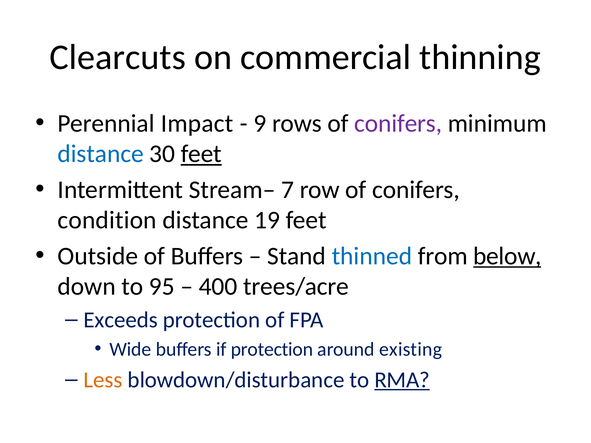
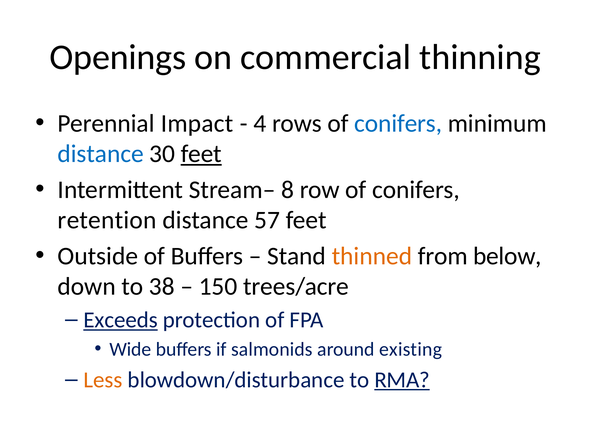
Clearcuts: Clearcuts -> Openings (118, 57)
9: 9 -> 4 (260, 123)
conifers colour: purple -> blue (398, 123)
7: 7 -> 8 (287, 190)
condition: condition -> retention (107, 220)
19: 19 -> 57 (267, 220)
thinned colour: blue -> orange (372, 256)
below underline: present -> none (507, 256)
95: 95 -> 38 (162, 287)
400: 400 -> 150 (218, 287)
Exceeds underline: none -> present (121, 320)
if protection: protection -> salmonids (272, 350)
